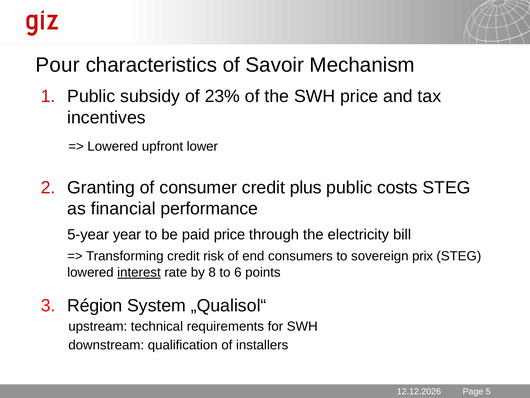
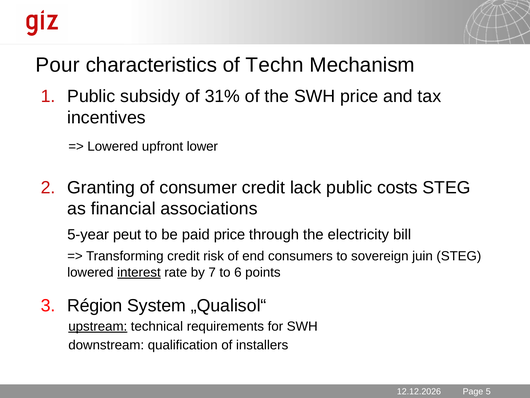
Savoir: Savoir -> Techn (275, 65)
23%: 23% -> 31% (222, 96)
plus: plus -> lack (306, 187)
performance: performance -> associations (209, 209)
year: year -> peut (127, 234)
prix: prix -> juin (423, 256)
8: 8 -> 7 (212, 272)
upstream underline: none -> present (98, 326)
